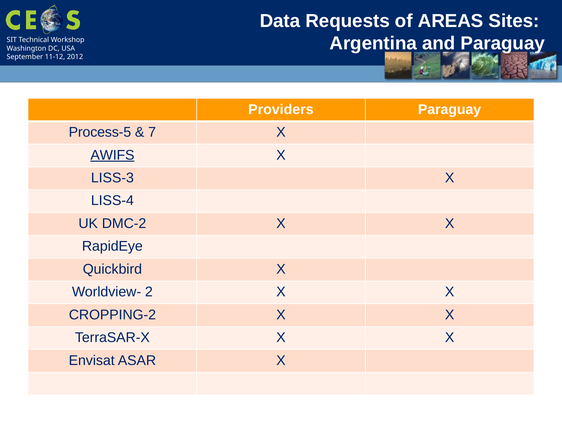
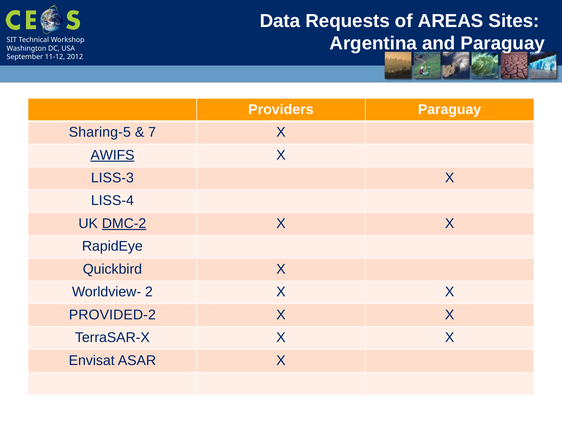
Process-5: Process-5 -> Sharing-5 (100, 132)
DMC-2 underline: none -> present (124, 223)
CROPPING-2: CROPPING-2 -> PROVIDED-2 (112, 314)
